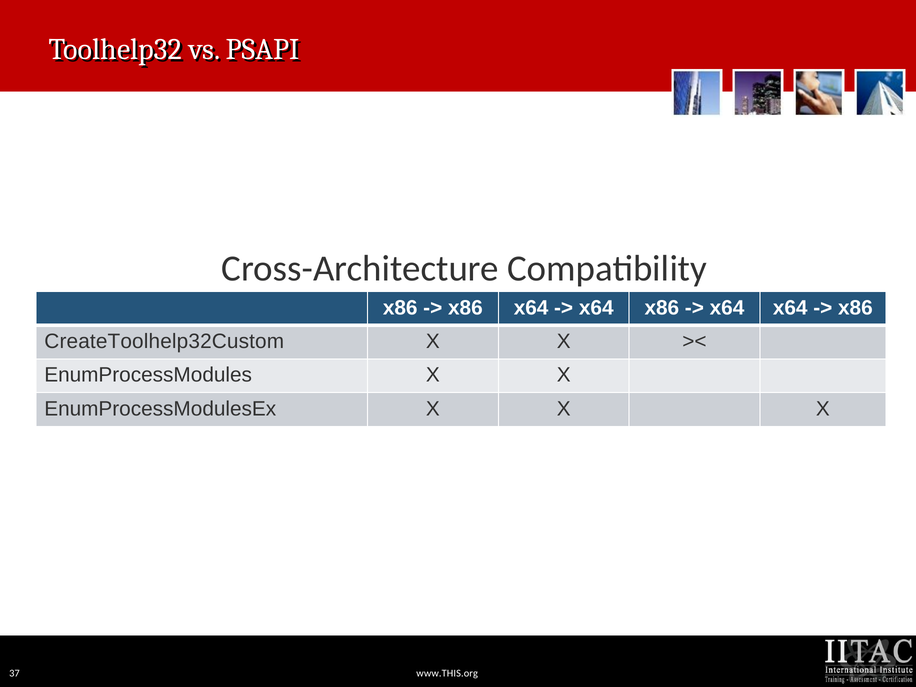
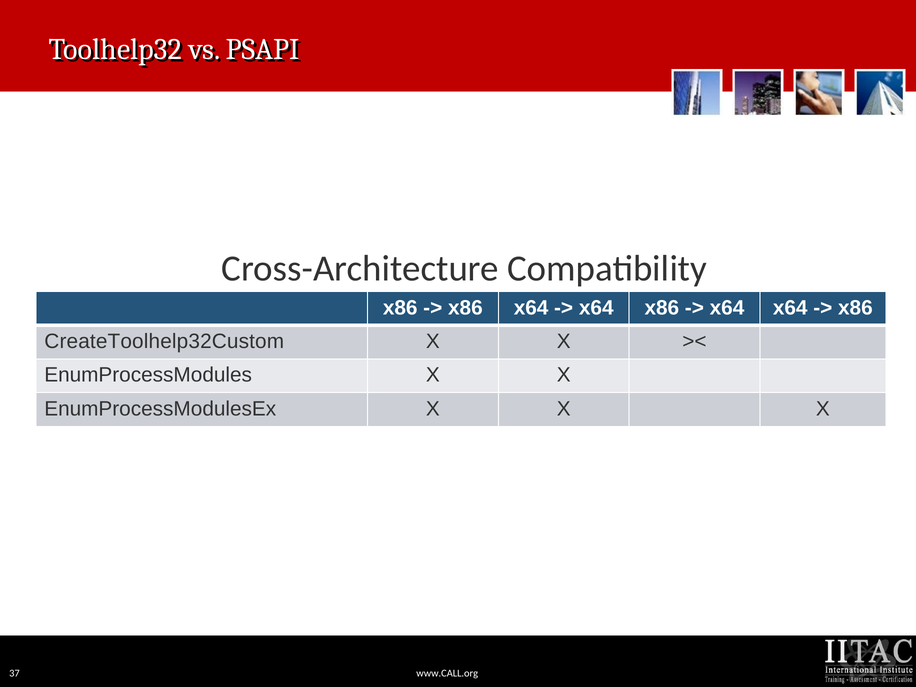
www.THIS.org: www.THIS.org -> www.CALL.org (447, 673)
